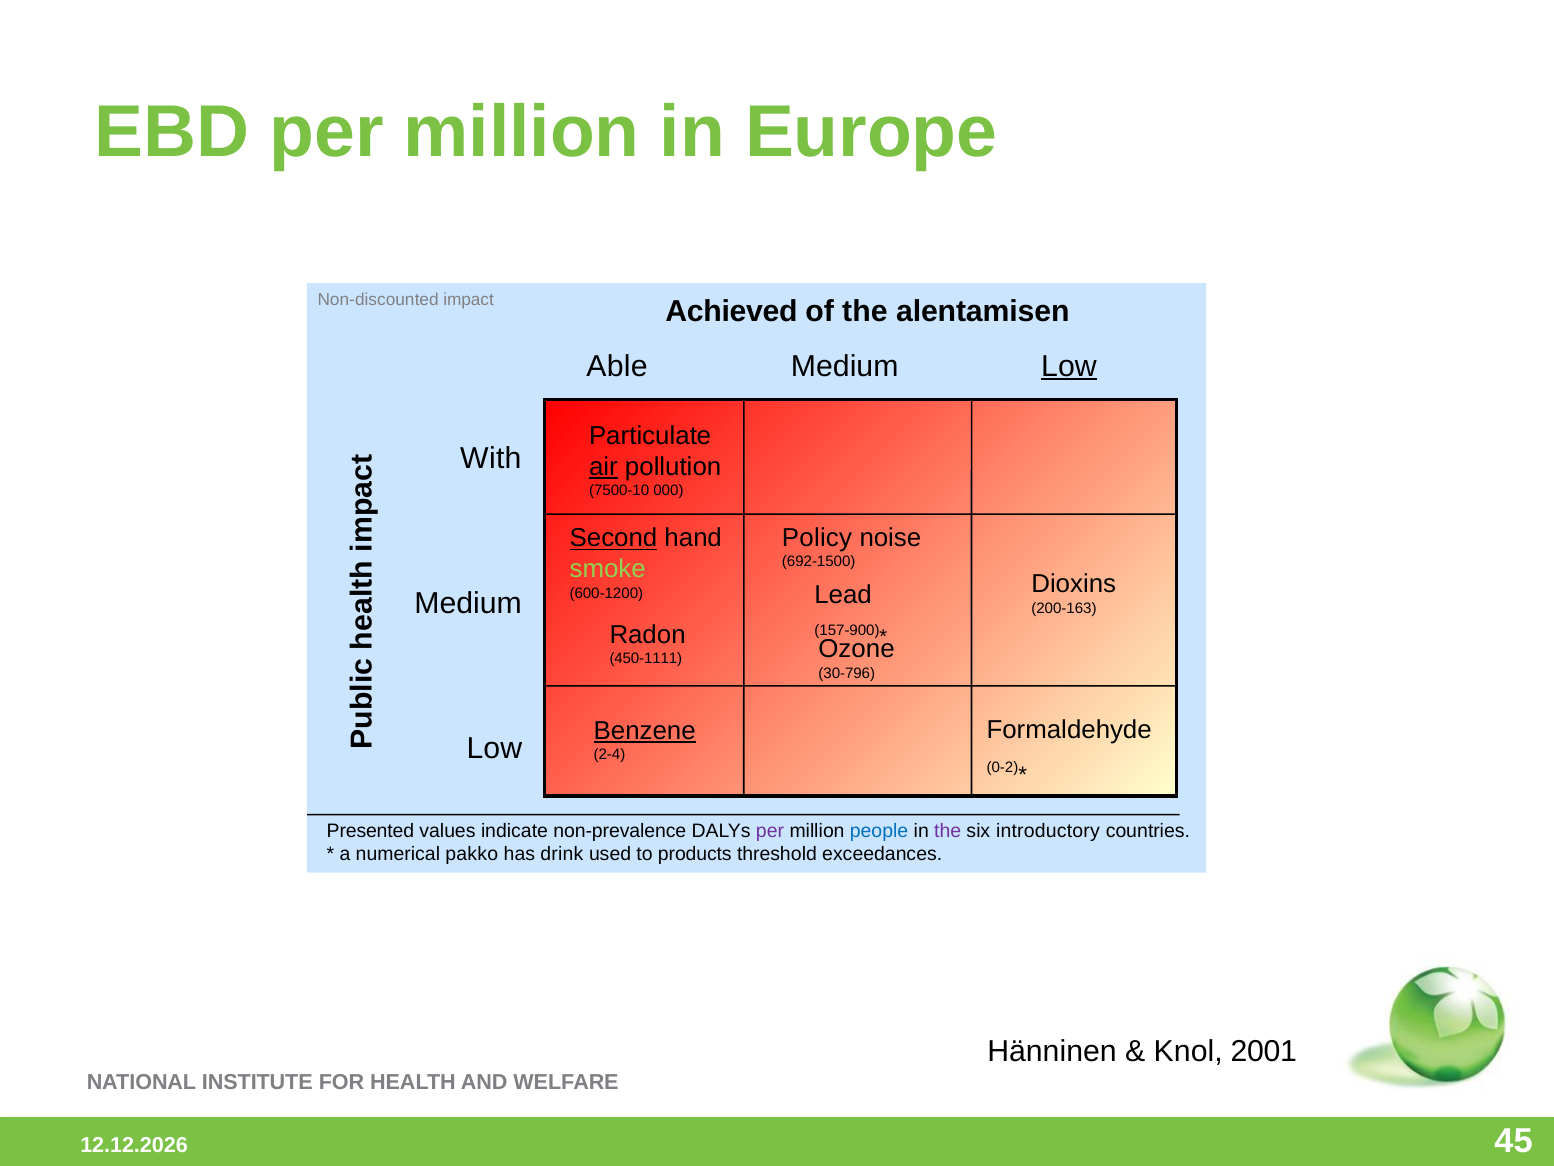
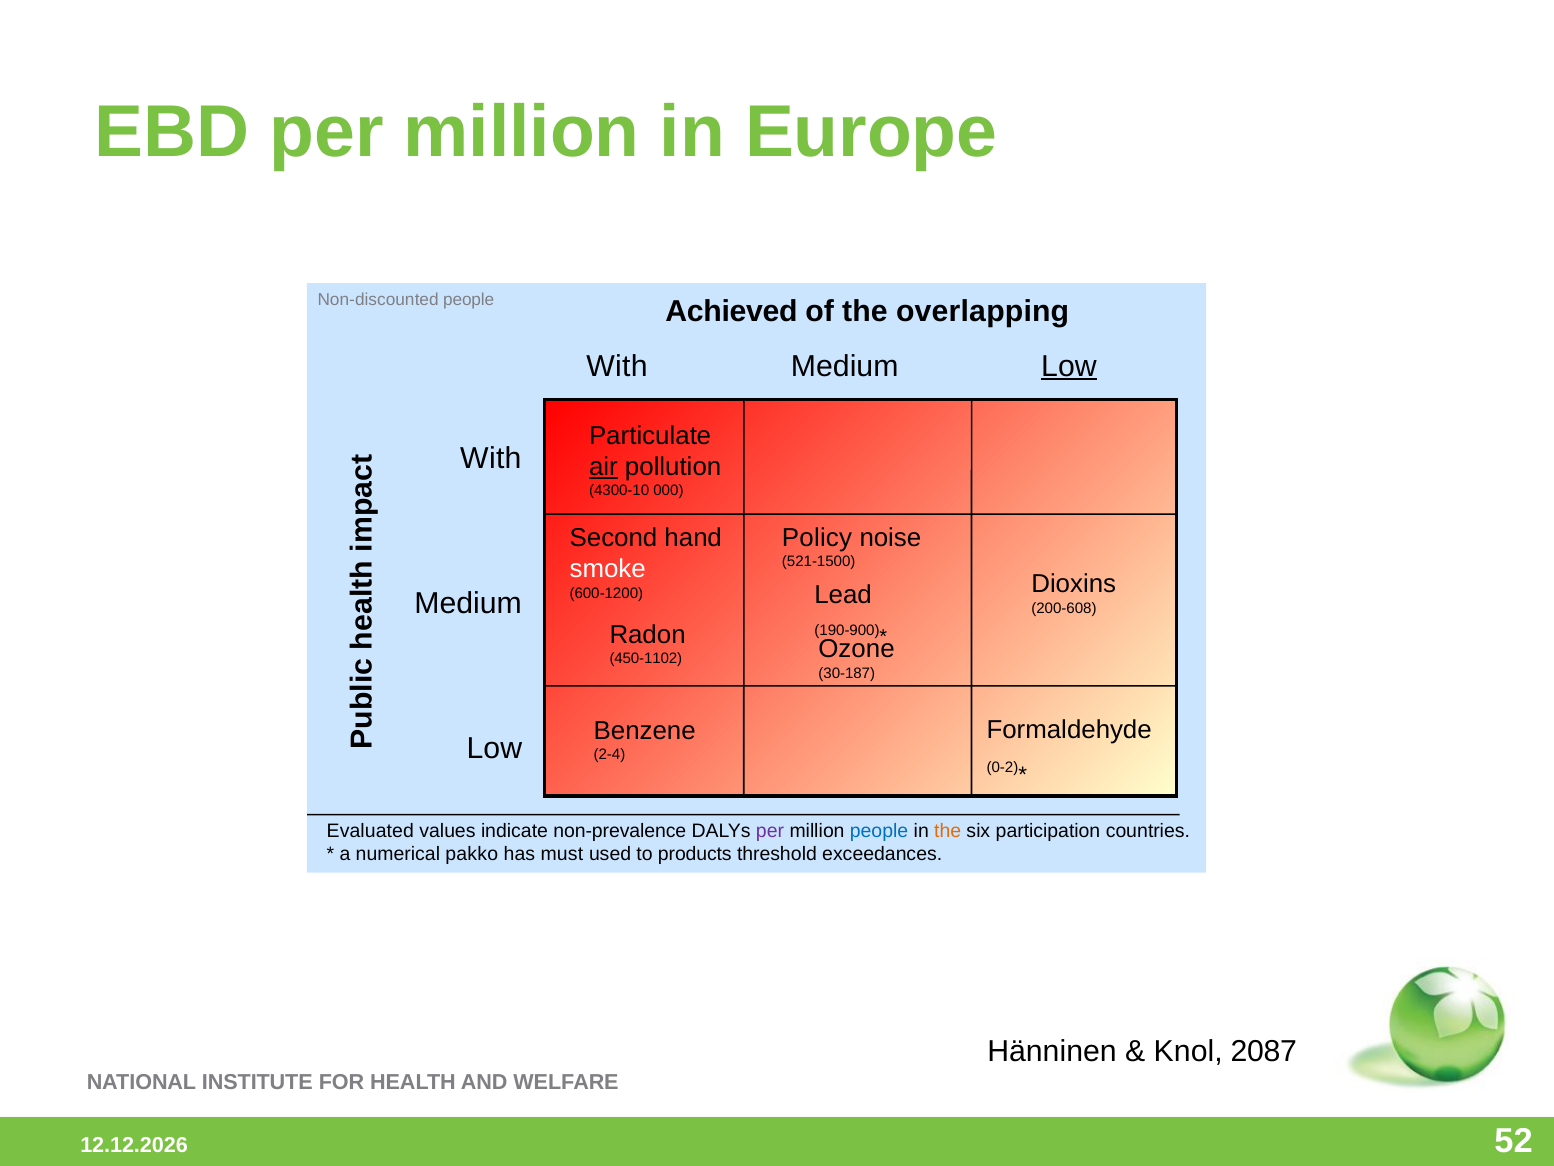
Non-discounted impact: impact -> people (469, 300)
alentamisen: alentamisen -> overlapping (983, 311)
Able: Able -> With (617, 366)
7500-10: 7500-10 -> 4300-10 (619, 491)
Second underline: present -> none (614, 538)
692-1500: 692-1500 -> 521-1500 (819, 561)
smoke colour: light green -> white (608, 569)
200-163: 200-163 -> 200-608 (1064, 608)
157-900: 157-900 -> 190-900 (847, 630)
450-1111: 450-1111 -> 450-1102 (646, 658)
30-796: 30-796 -> 30-187 (847, 673)
Benzene underline: present -> none (645, 731)
Presented: Presented -> Evaluated (370, 831)
the colour: purple -> orange (948, 831)
introductory: introductory -> participation (1048, 831)
drink: drink -> must (562, 854)
2001: 2001 -> 2087 (1264, 1051)
45: 45 -> 52 (1514, 1141)
